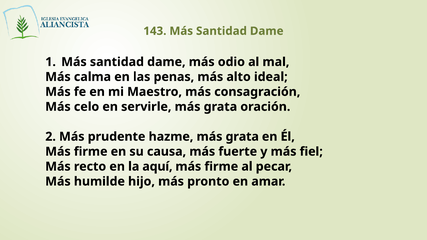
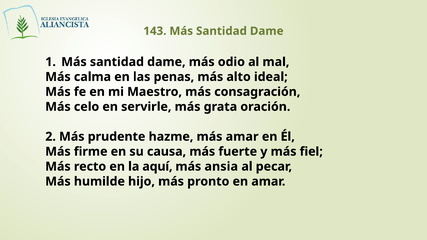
hazme más grata: grata -> amar (242, 137)
firme: firme -> ansia (221, 167)
